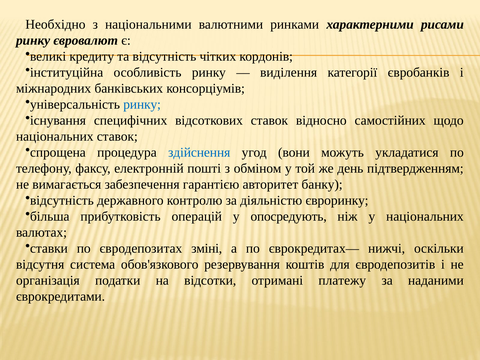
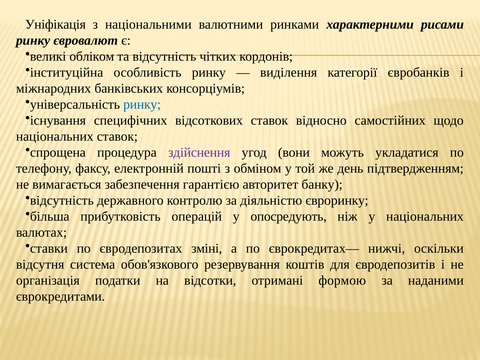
Необхідно: Необхідно -> Уніфікація (55, 24)
кредиту: кредиту -> обліком (92, 56)
здійснення colour: blue -> purple (199, 152)
платежу: платежу -> формою (342, 280)
